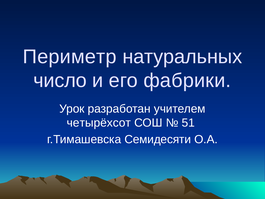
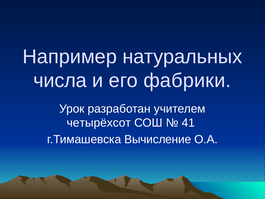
Периметр: Периметр -> Например (70, 57)
число: число -> числа (60, 80)
51: 51 -> 41 (188, 123)
Семидесяти: Семидесяти -> Вычисление (158, 139)
